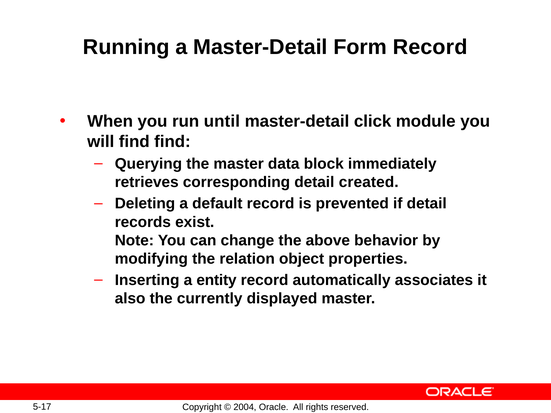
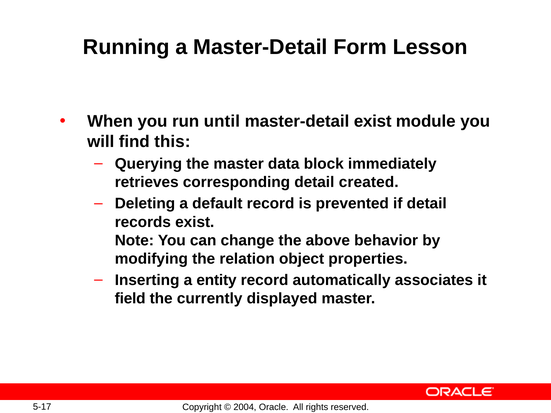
Form Record: Record -> Lesson (430, 47)
master-detail click: click -> exist (373, 121)
find find: find -> this (172, 142)
also: also -> field (130, 299)
